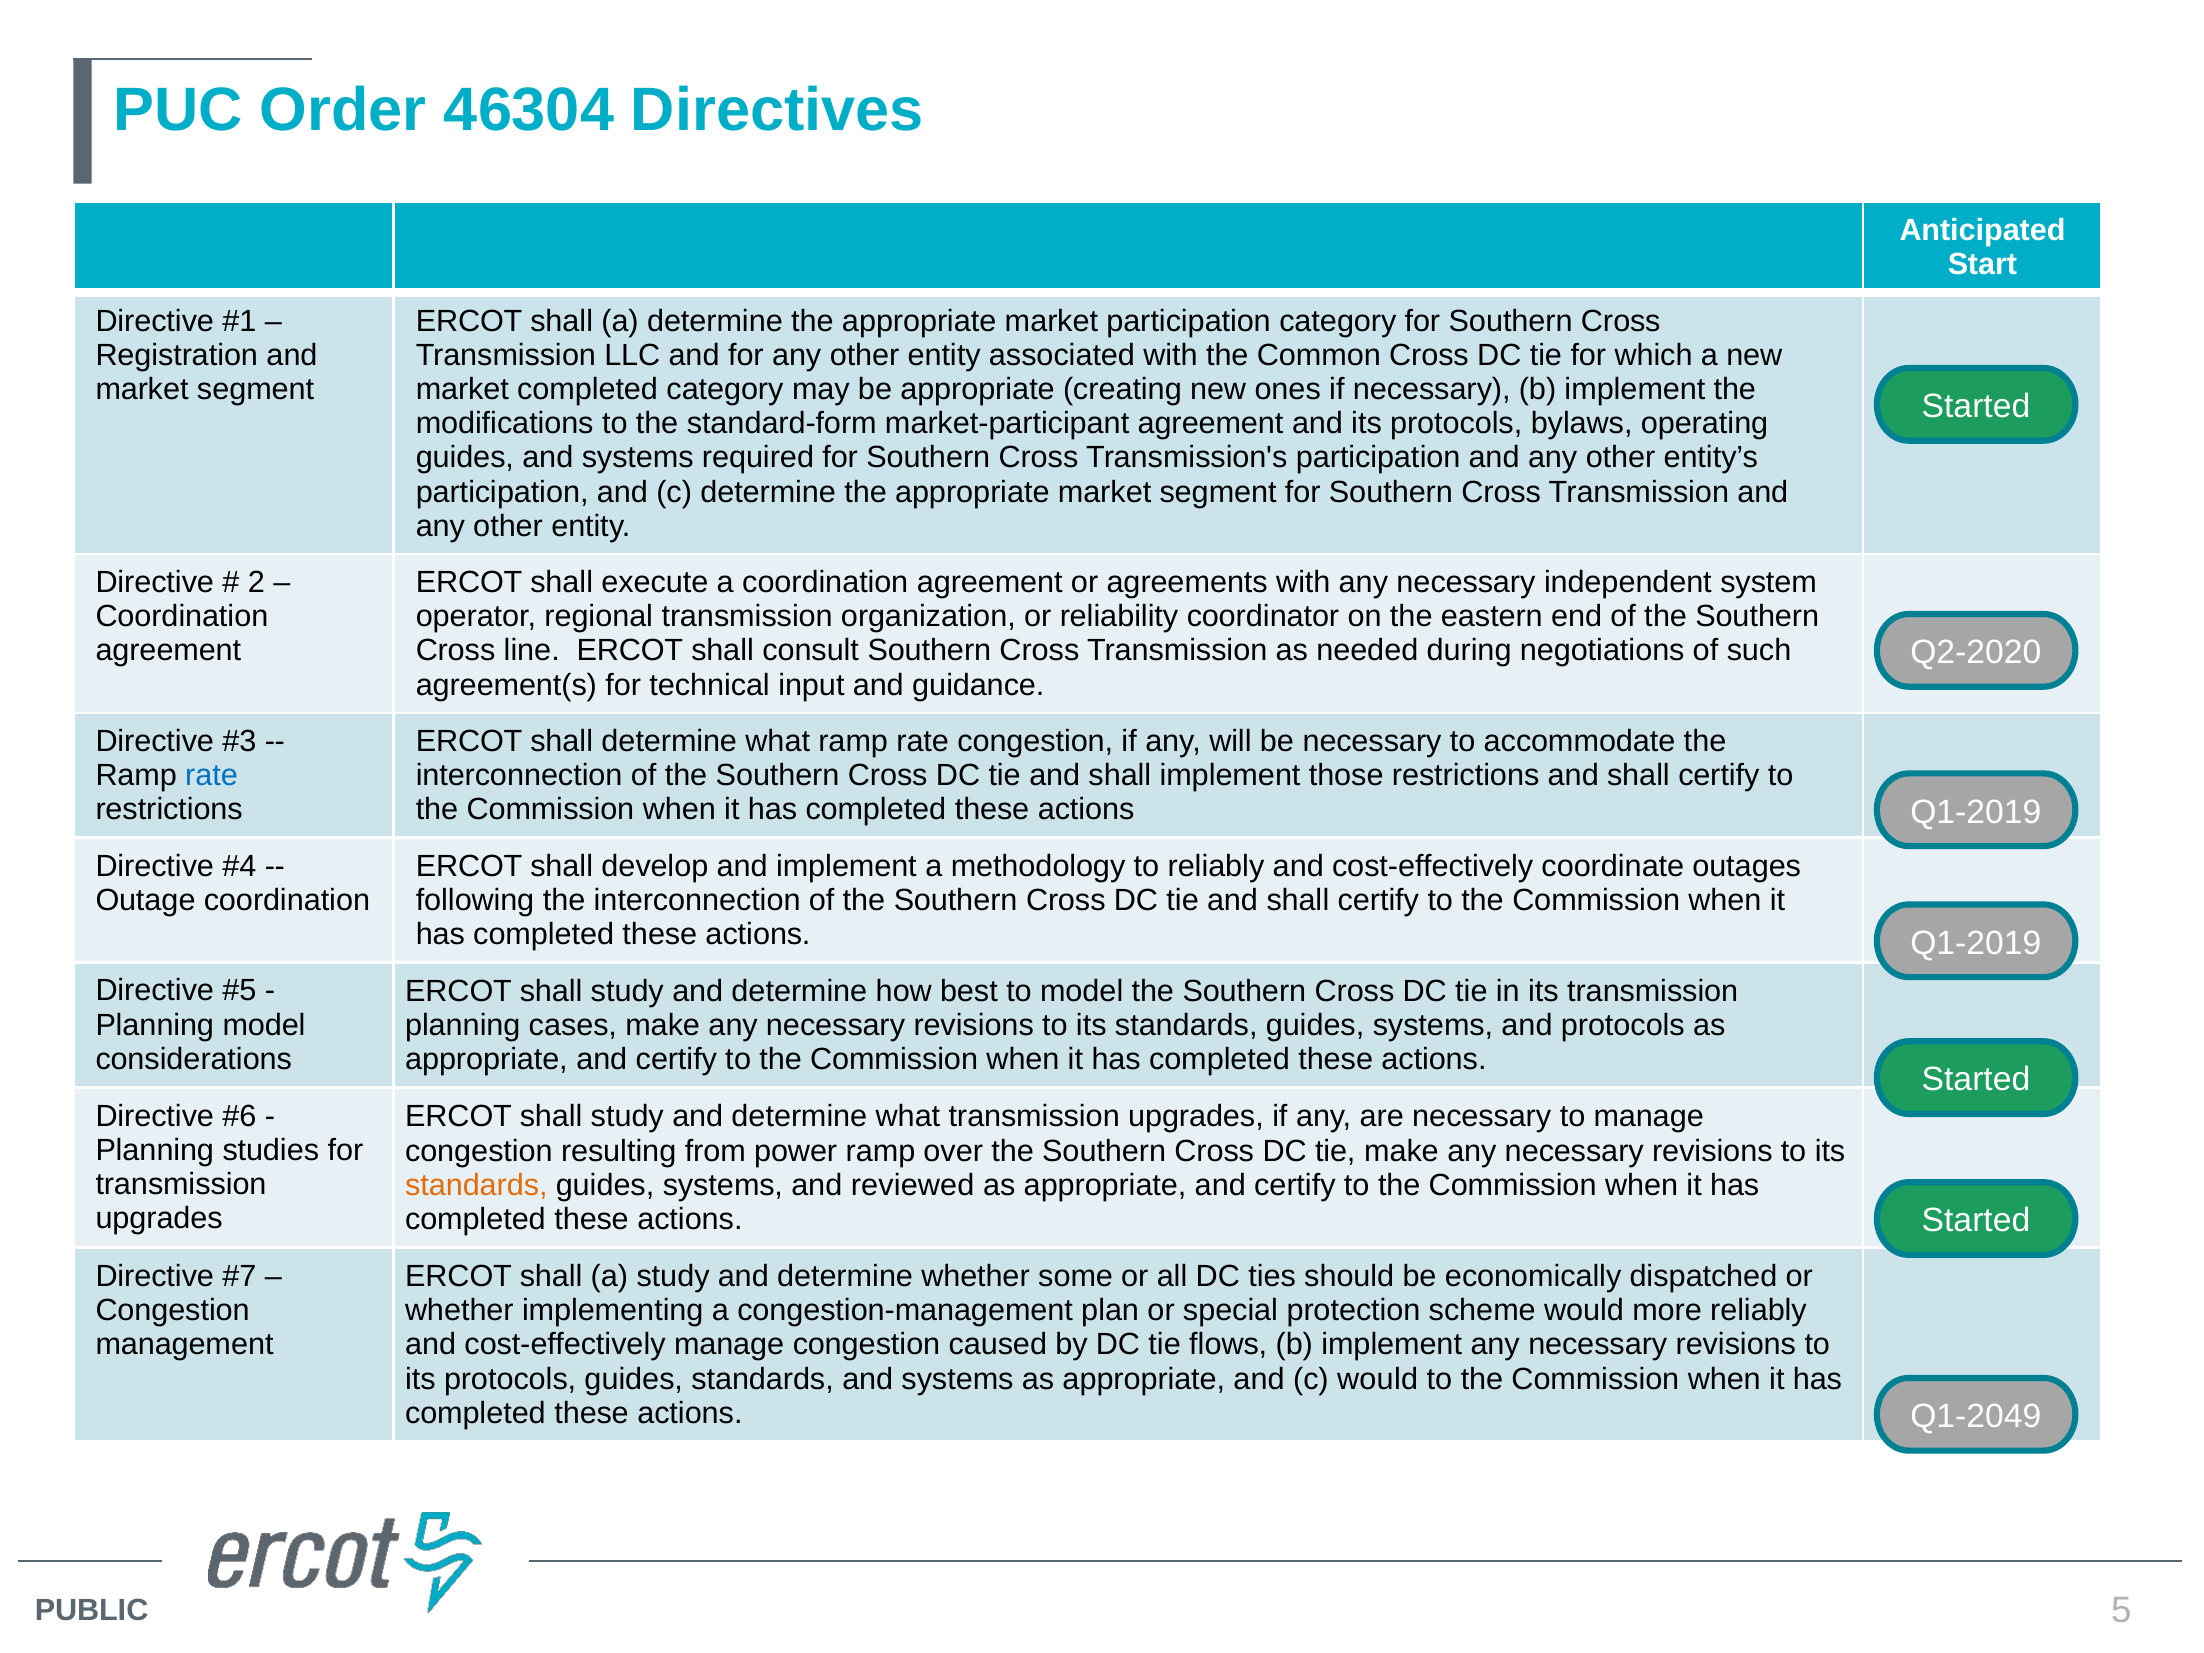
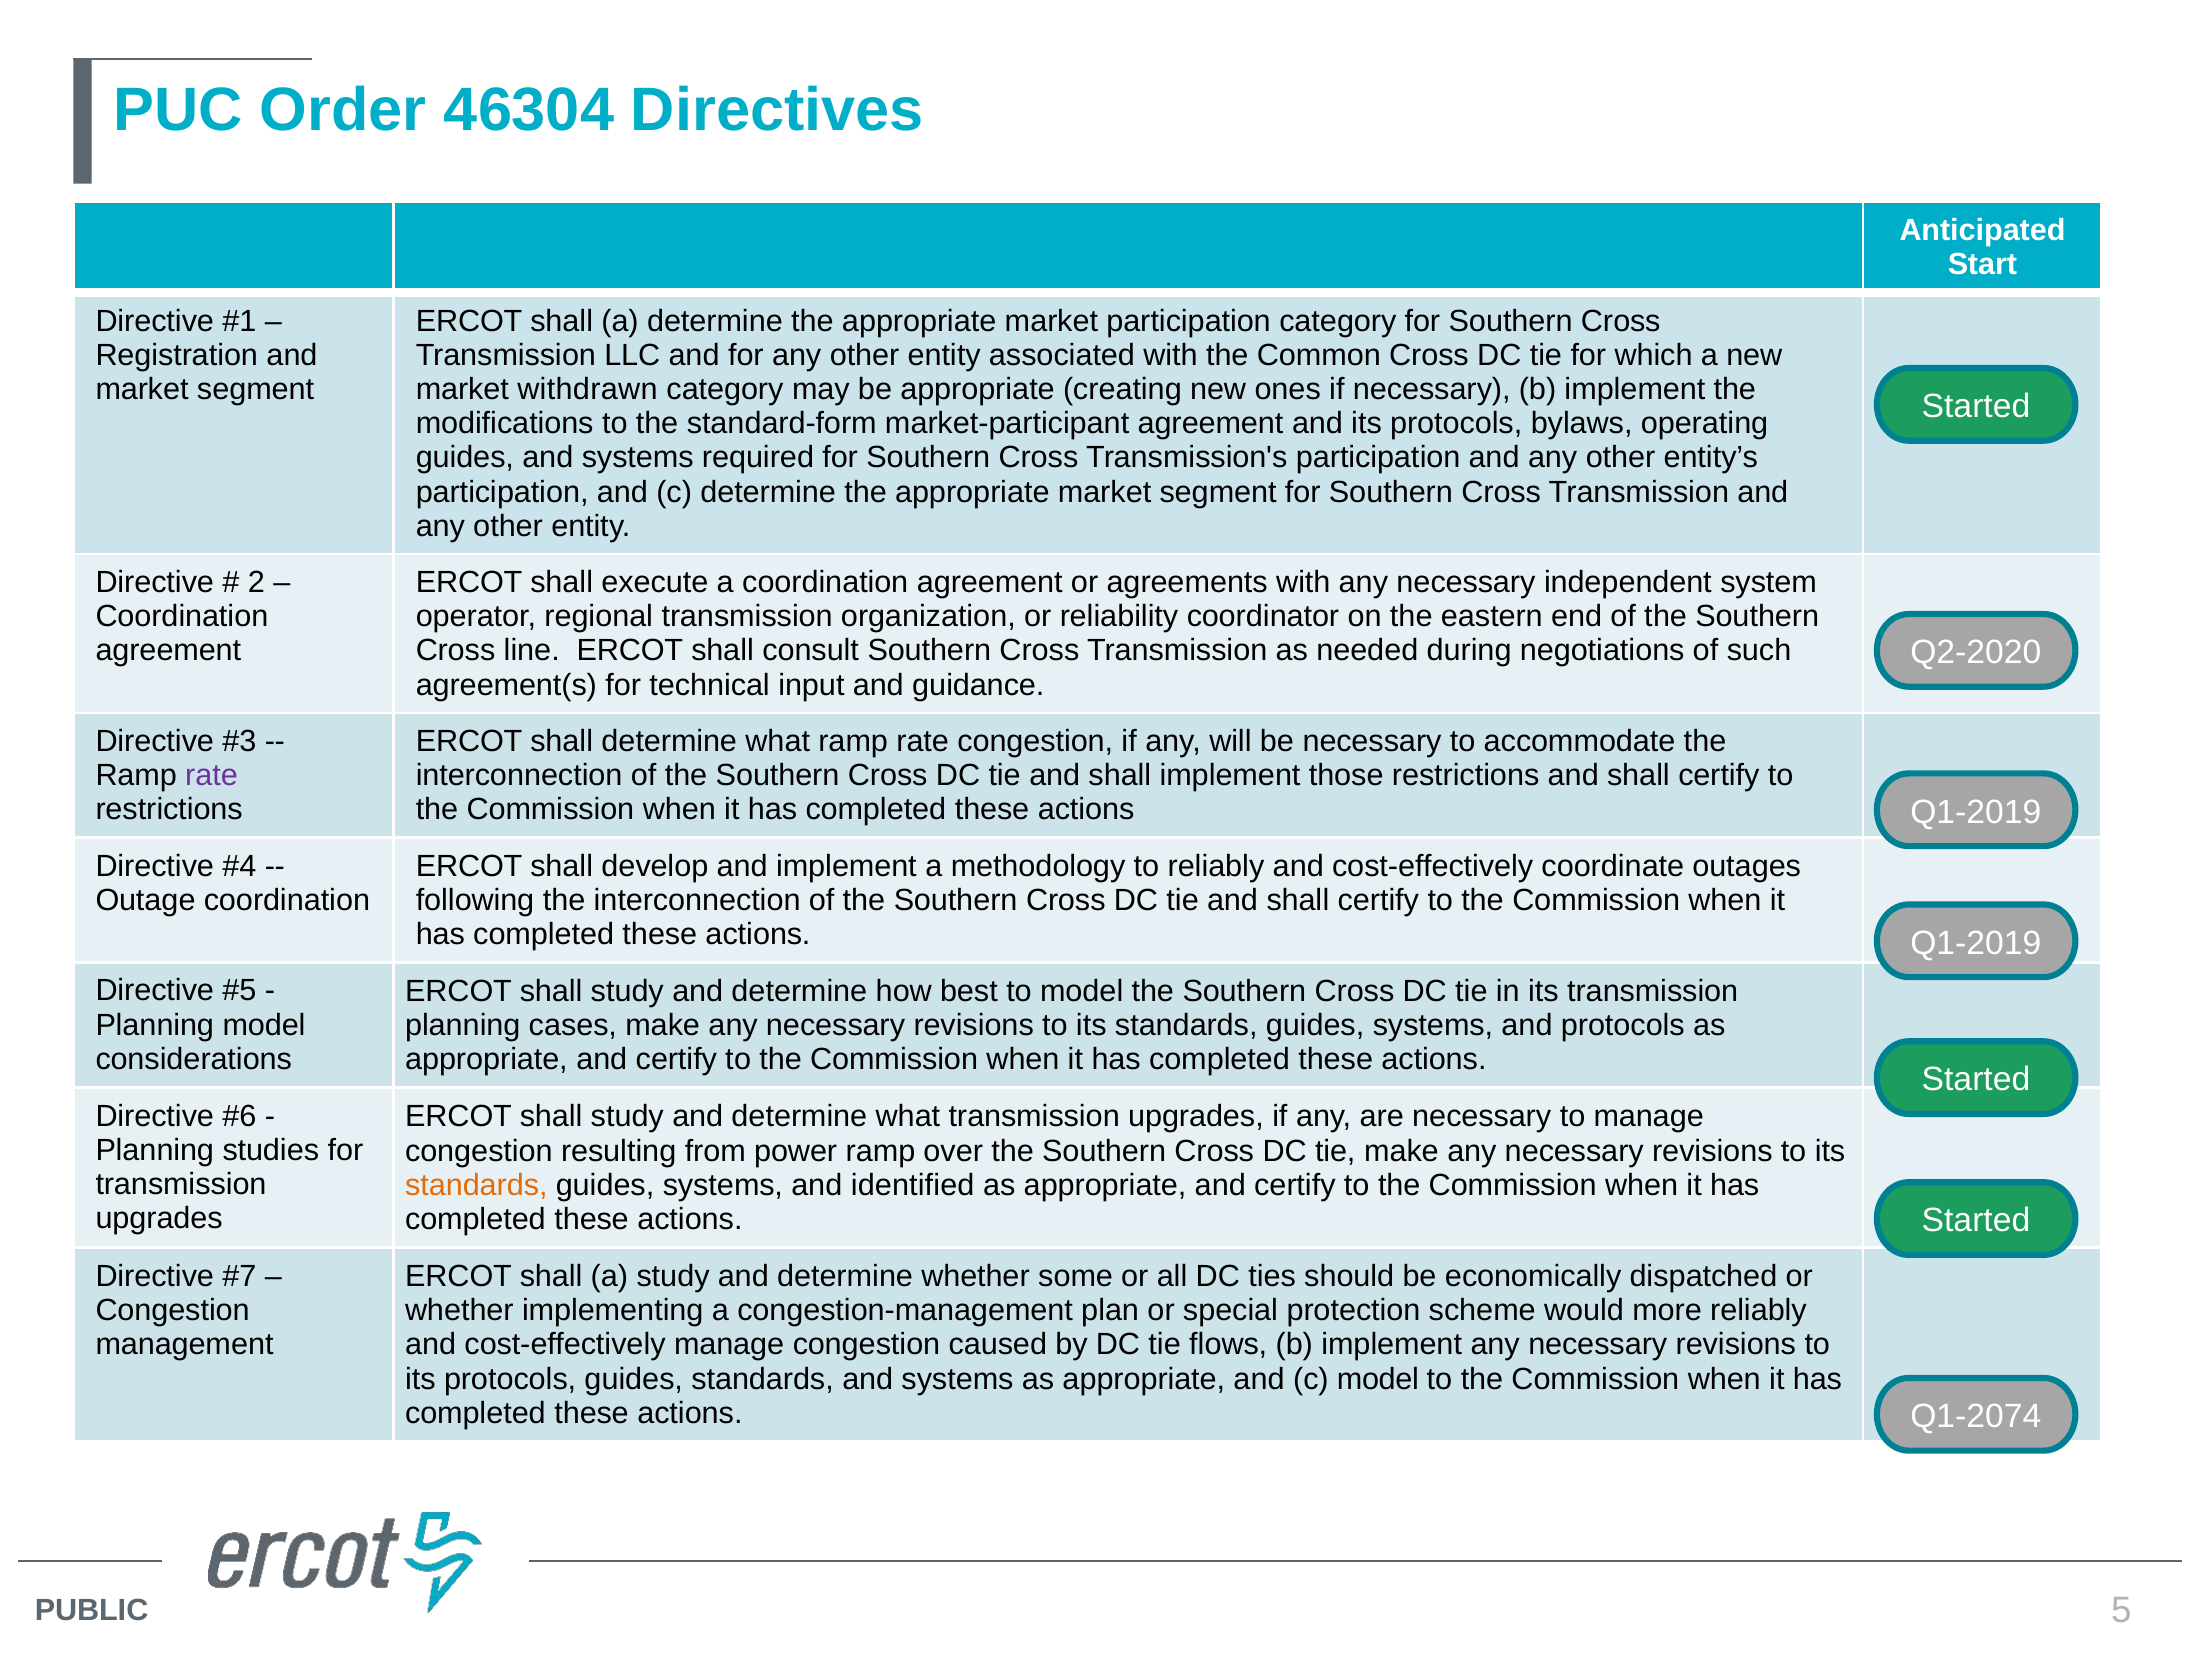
market completed: completed -> withdrawn (587, 389)
rate colour: blue -> purple (212, 776)
reviewed: reviewed -> identified (913, 1185)
c would: would -> model (1378, 1379)
Q1-2049: Q1-2049 -> Q1-2074 (1976, 1417)
